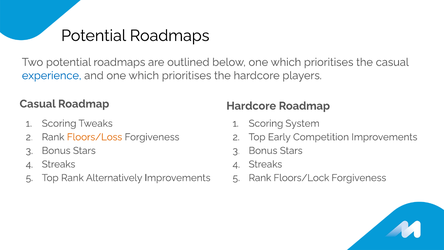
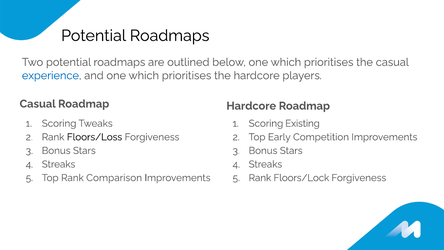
System: System -> Existing (302, 123)
Floors/Loss colour: orange -> black (95, 137)
Alternatively: Alternatively -> Comparison (114, 178)
